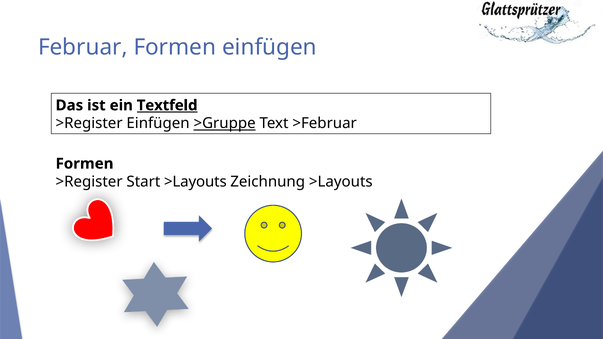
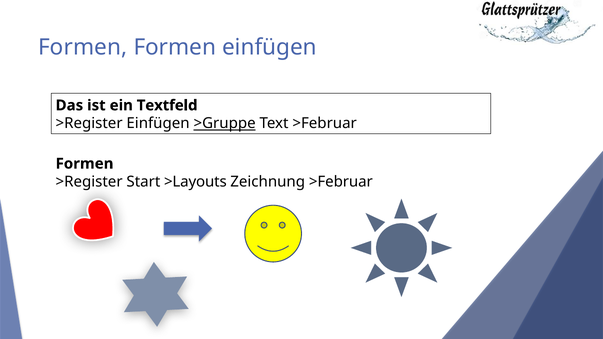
Februar: Februar -> Formen (83, 48)
Textfeld underline: present -> none (167, 105)
Zeichnung >Layouts: >Layouts -> >Februar (341, 182)
